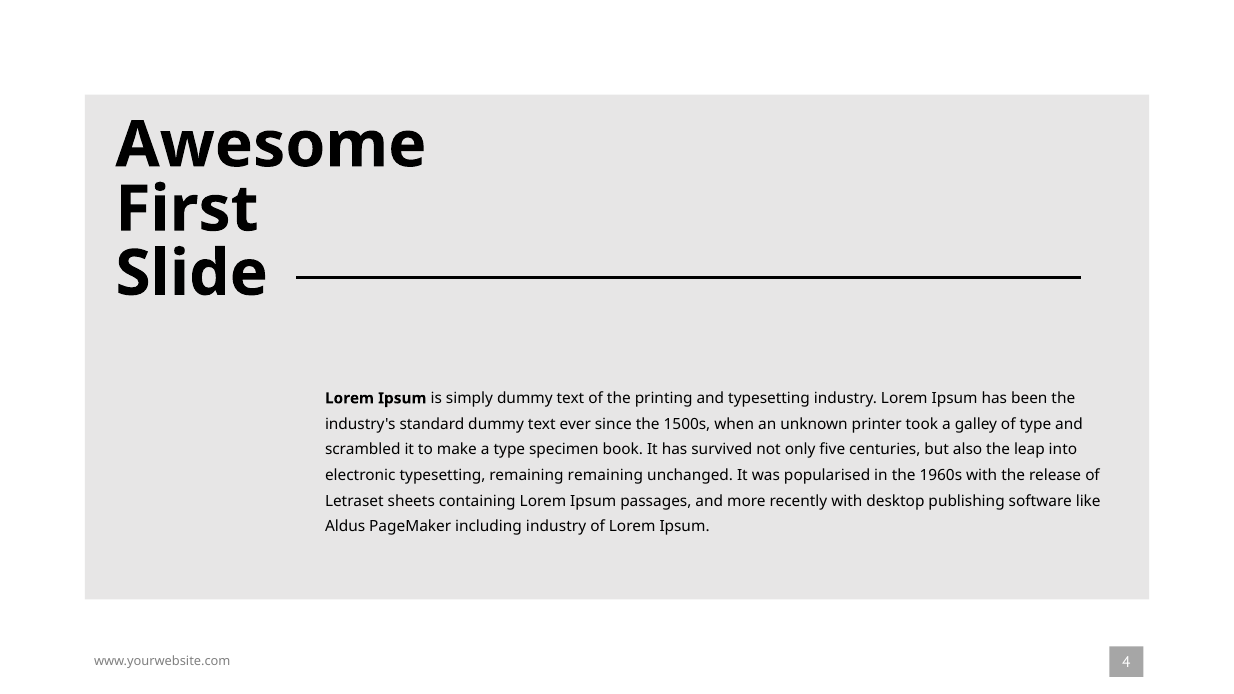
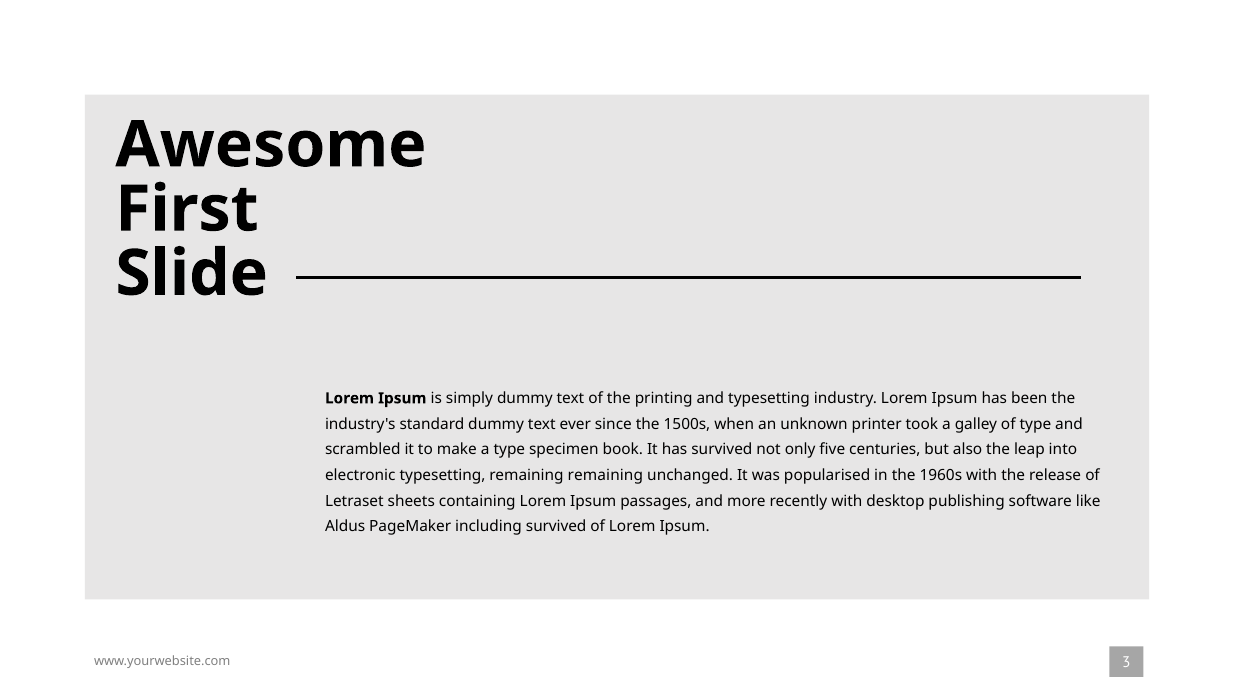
including industry: industry -> survived (556, 527)
4: 4 -> 3 (1126, 662)
